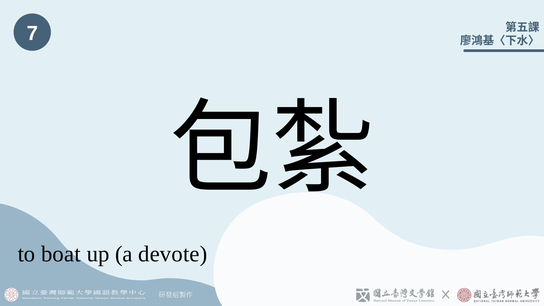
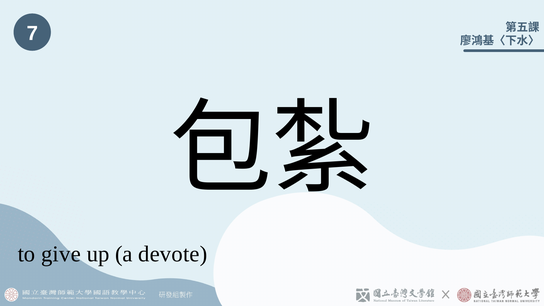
boat: boat -> give (61, 254)
